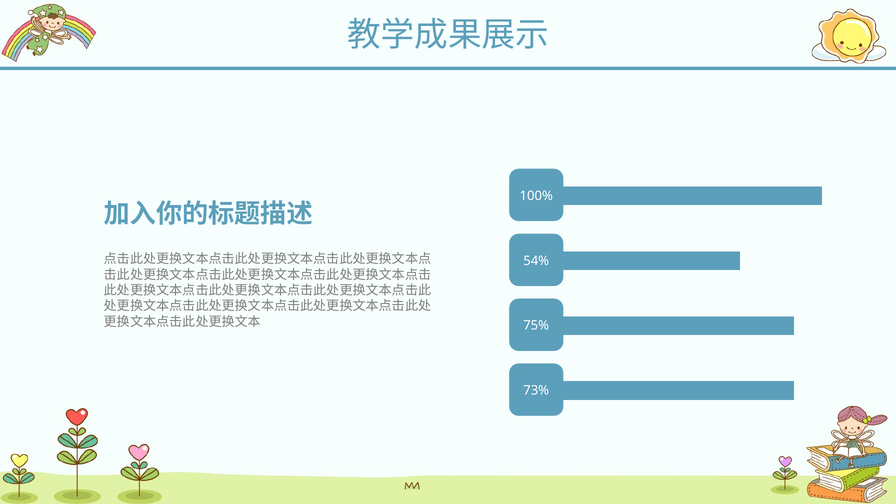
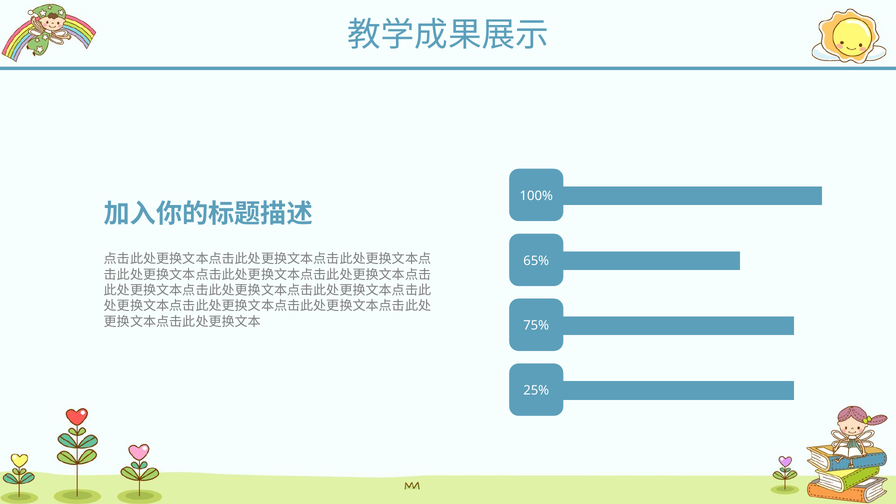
54%: 54% -> 65% (536, 261)
73%: 73% -> 25% (536, 391)
